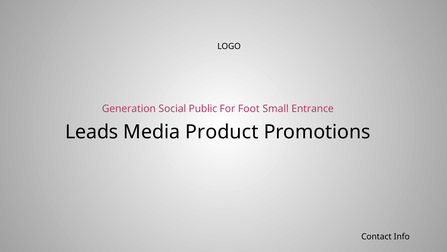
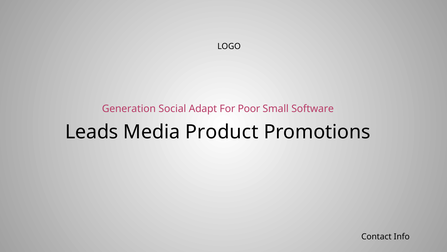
Public: Public -> Adapt (203, 108)
Foot: Foot -> Poor (249, 108)
Entrance: Entrance -> Software (313, 108)
